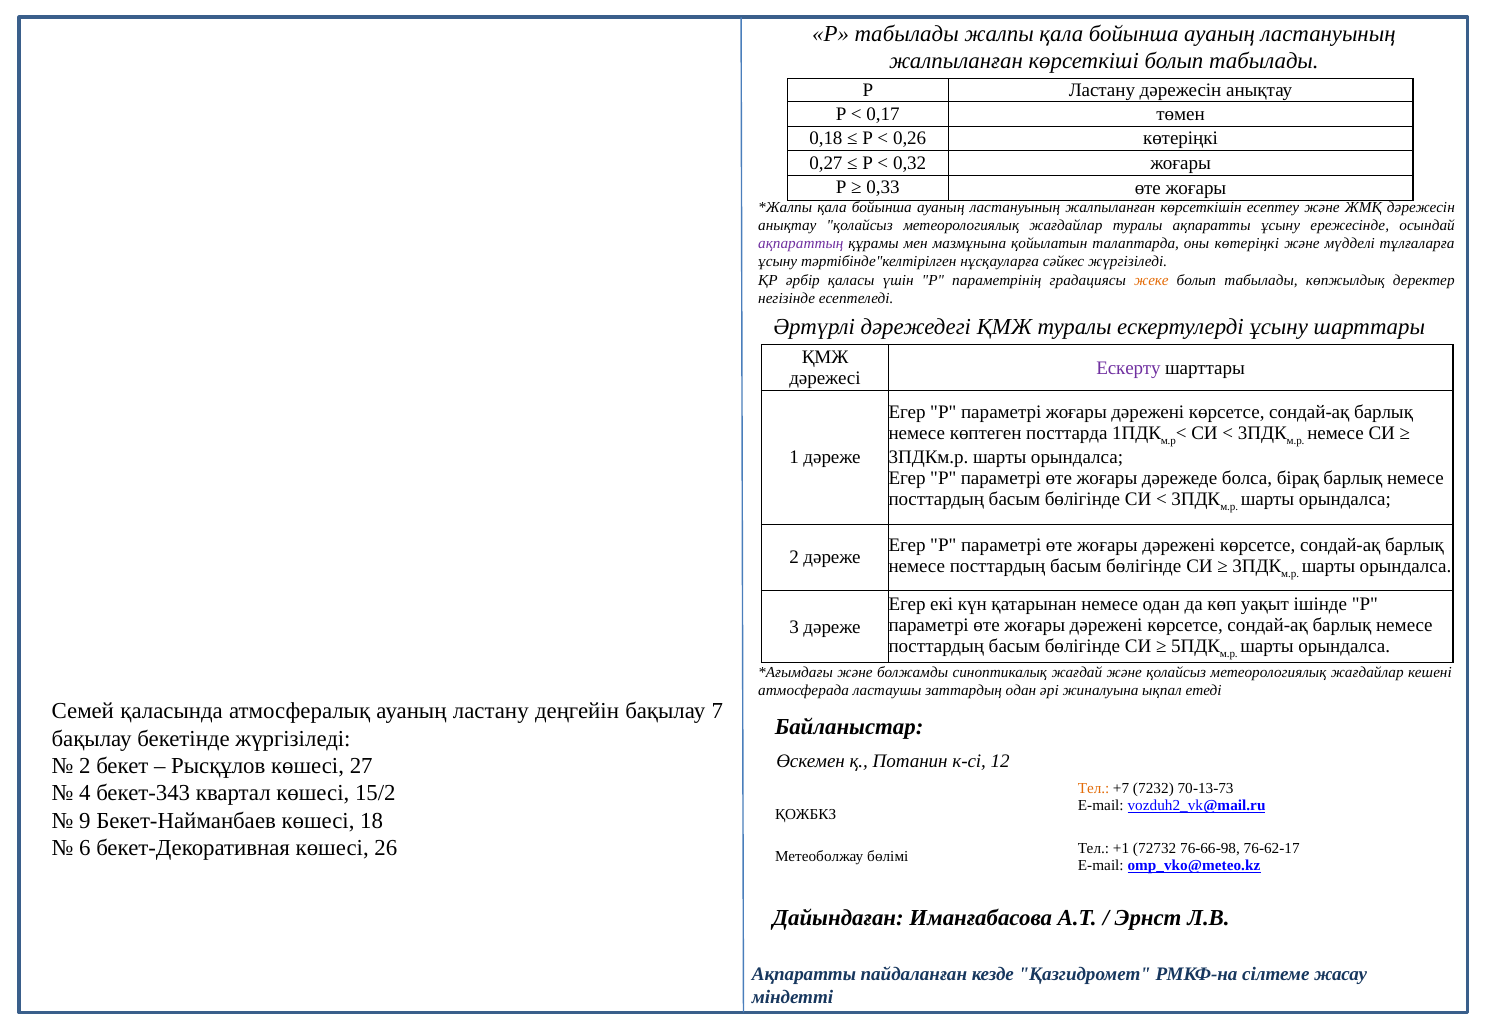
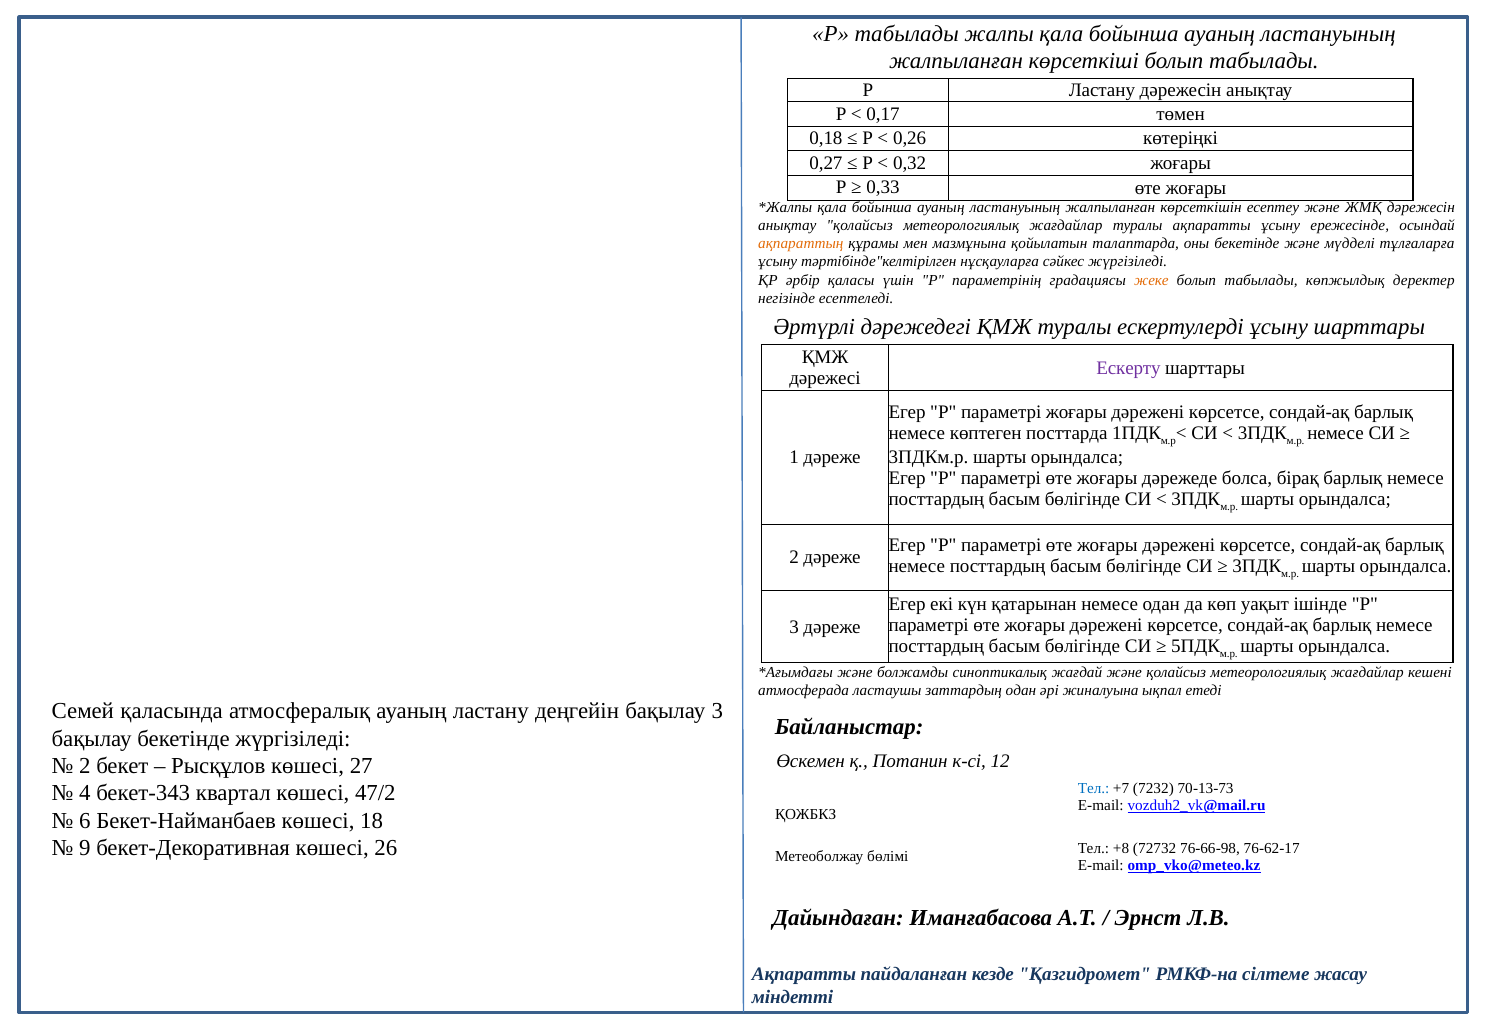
ақпараттың colour: purple -> orange (801, 243)
оны көтеріңкі: көтеріңкі -> бекетінде (1247, 243)
бақылау 7: 7 -> 3 (717, 711)
Тел colour: orange -> blue (1094, 789)
15/2: 15/2 -> 47/2 (375, 793)
9: 9 -> 6 (85, 820)
6: 6 -> 9 (85, 848)
+1: +1 -> +8 (1121, 848)
